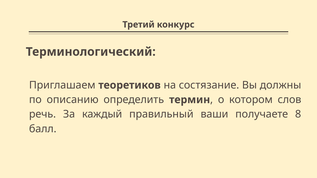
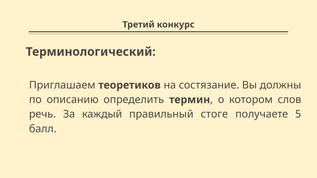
ваши: ваши -> стоге (214, 114)
8: 8 -> 5 (298, 114)
